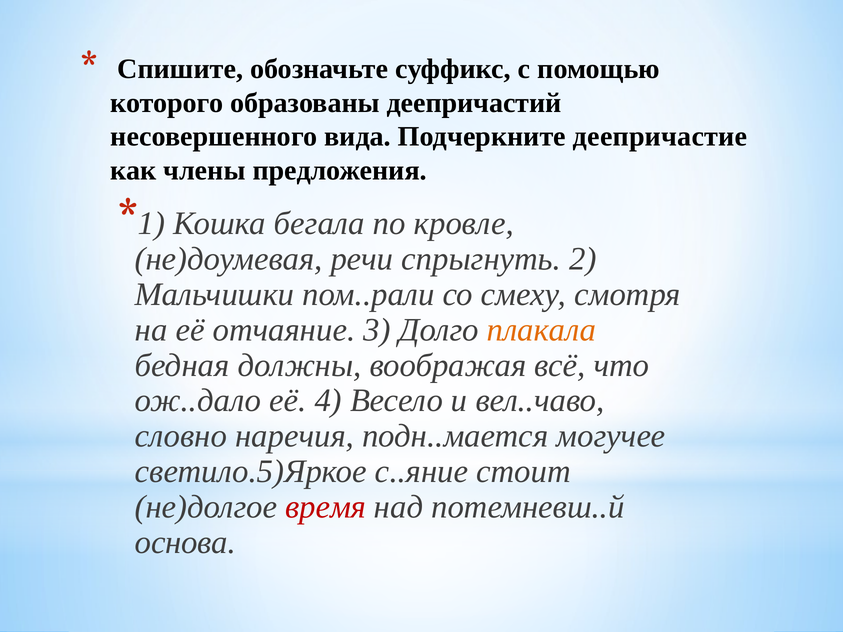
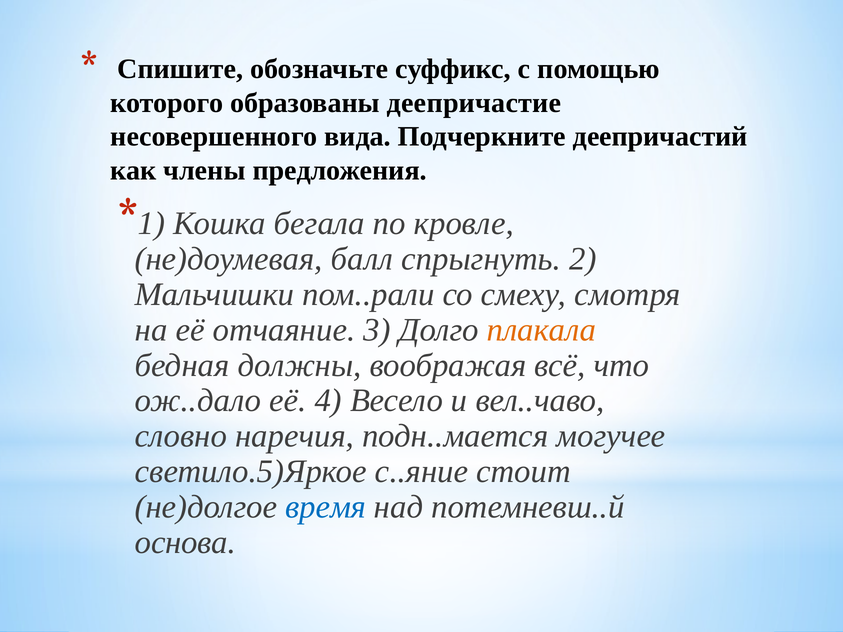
деепричастий: деепричастий -> деепричастие (474, 103)
деепричастие: деепричастие -> деепричастий (660, 137)
речи: речи -> балл (362, 259)
время colour: red -> blue (326, 507)
